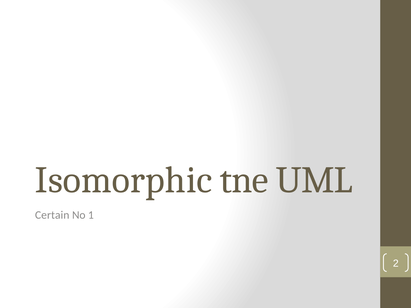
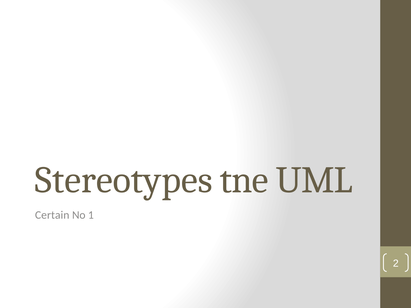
Isomorphic: Isomorphic -> Stereotypes (124, 180)
